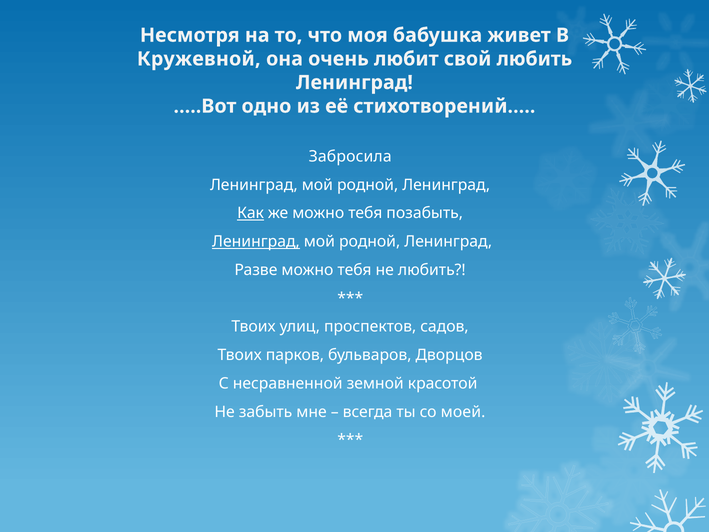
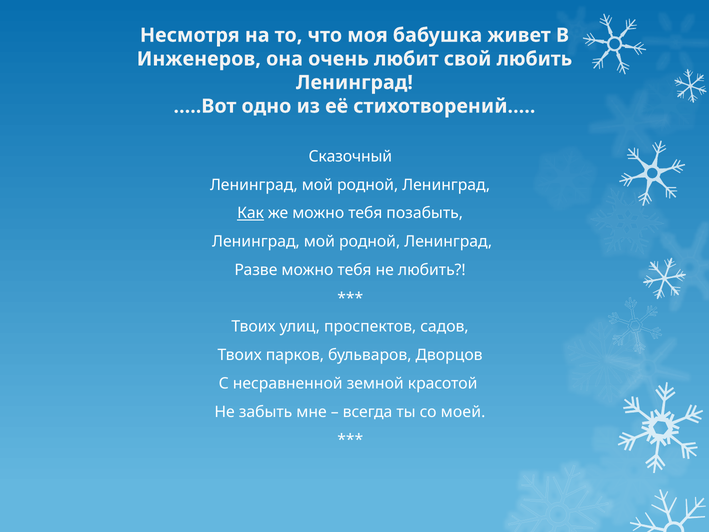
Кружевной: Кружевной -> Инженеров (199, 59)
Забросила: Забросила -> Сказочный (350, 156)
Ленинград underline: present -> none (256, 242)
